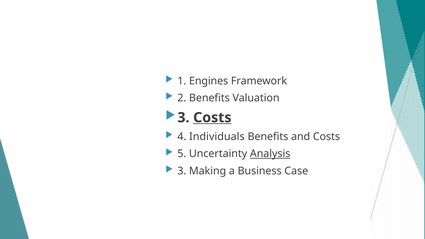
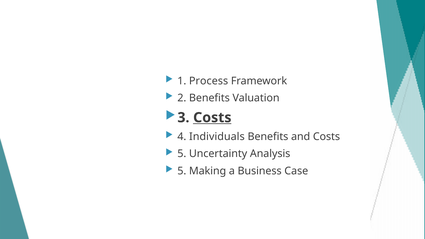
Engines: Engines -> Process (209, 81)
Analysis underline: present -> none (270, 154)
3: 3 -> 5 (182, 171)
